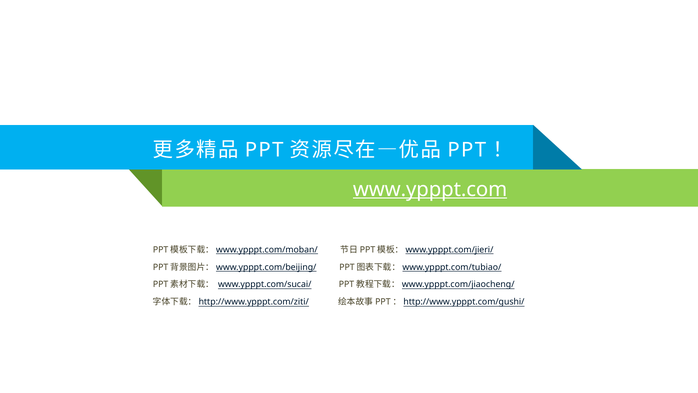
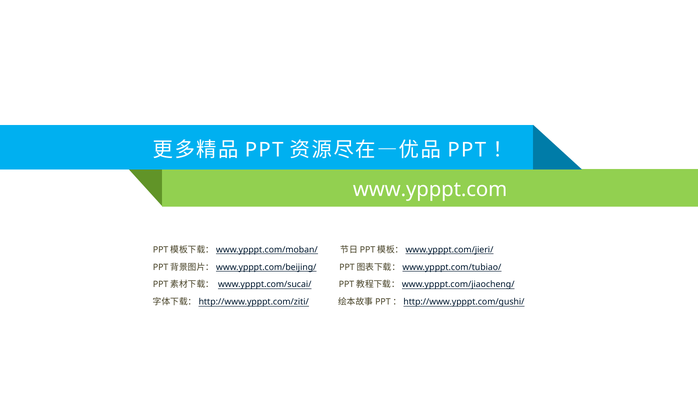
www.ypppt.com underline: present -> none (430, 189)
